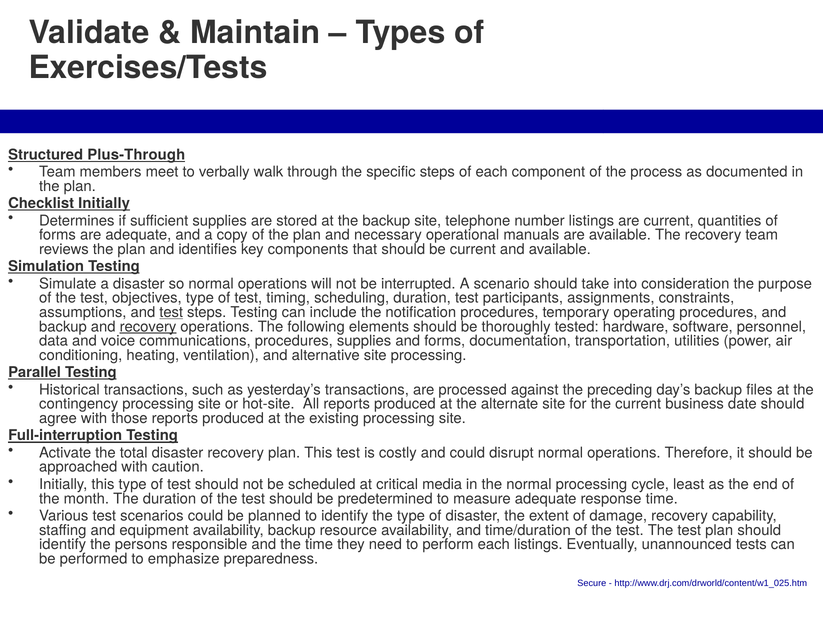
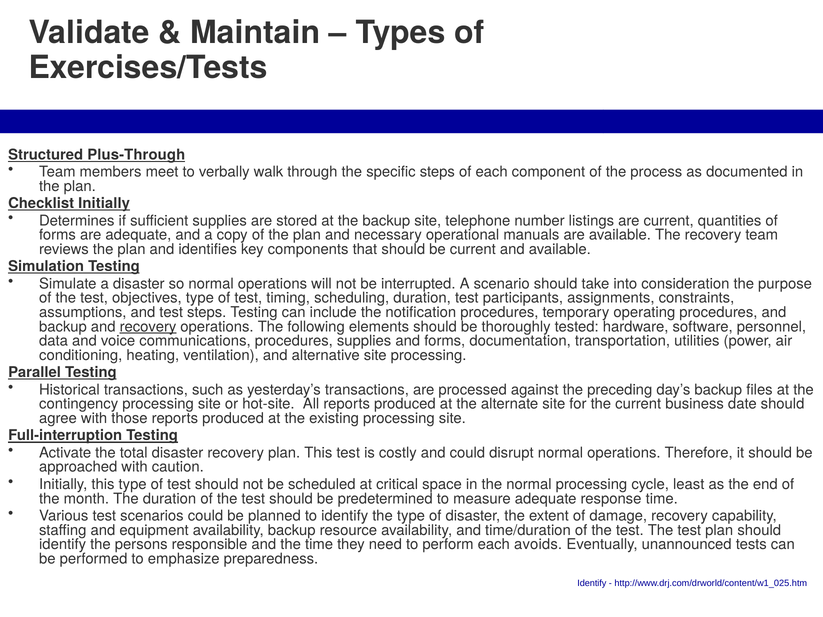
test underline: present -> none (171, 312)
media: media -> space (442, 485)
each listings: listings -> avoids (538, 545)
Secure: Secure -> Identify (592, 583)
